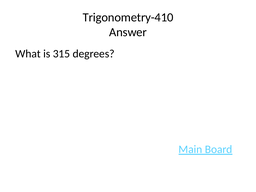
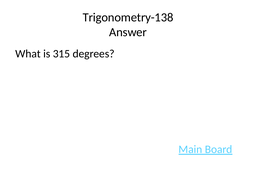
Trigonometry-410: Trigonometry-410 -> Trigonometry-138 (128, 17)
